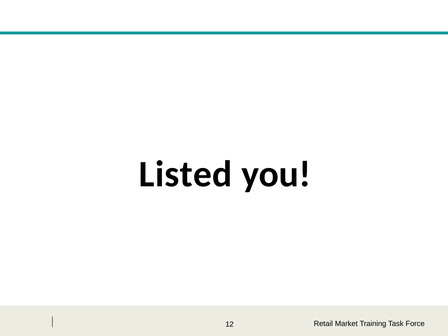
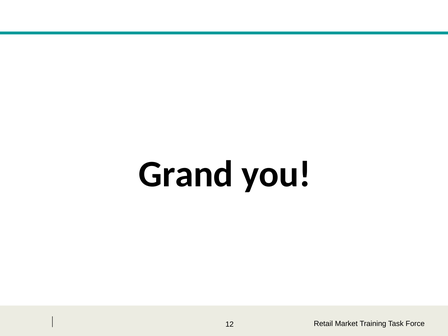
Listed: Listed -> Grand (186, 174)
